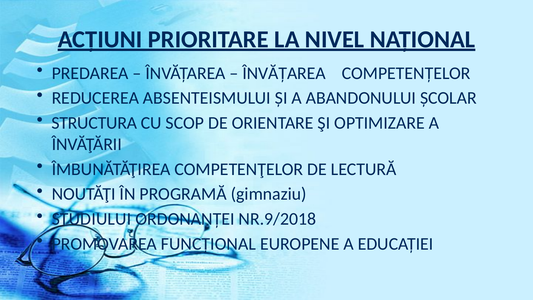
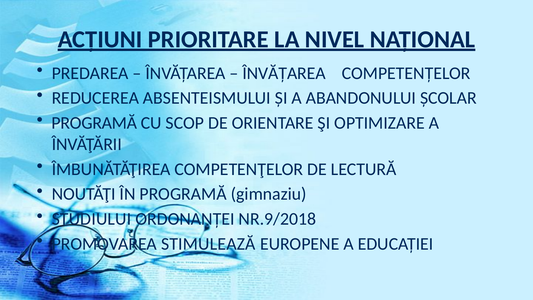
STRUCTURA: STRUCTURA -> PROGRAMĂ (94, 123)
FUNCȚIONAL: FUNCȚIONAL -> STIMULEAZĂ (208, 244)
